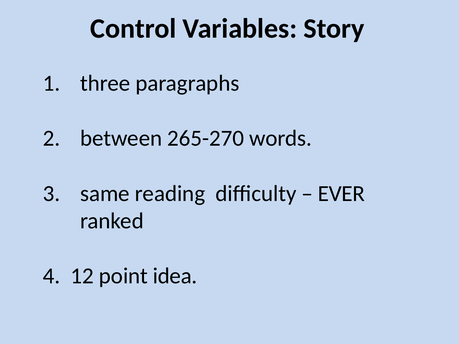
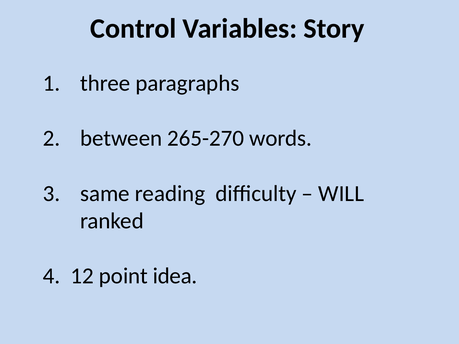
EVER: EVER -> WILL (341, 194)
